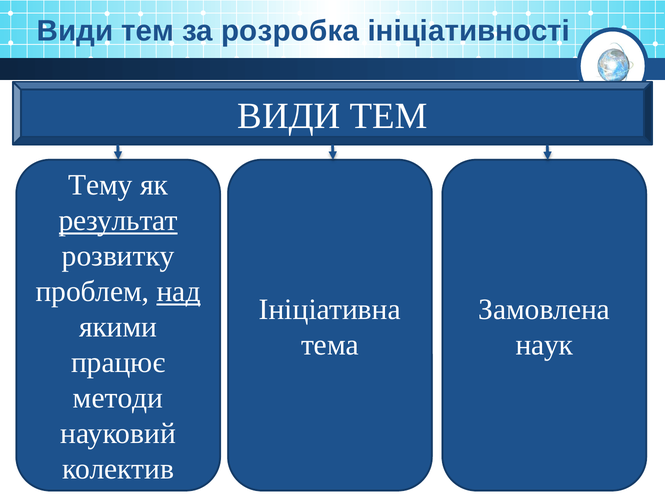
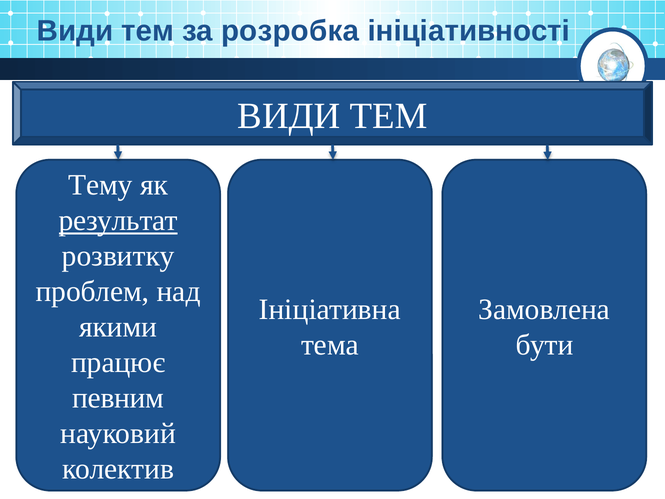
над underline: present -> none (179, 292)
наук: наук -> бути (544, 345)
методи: методи -> певним (118, 398)
